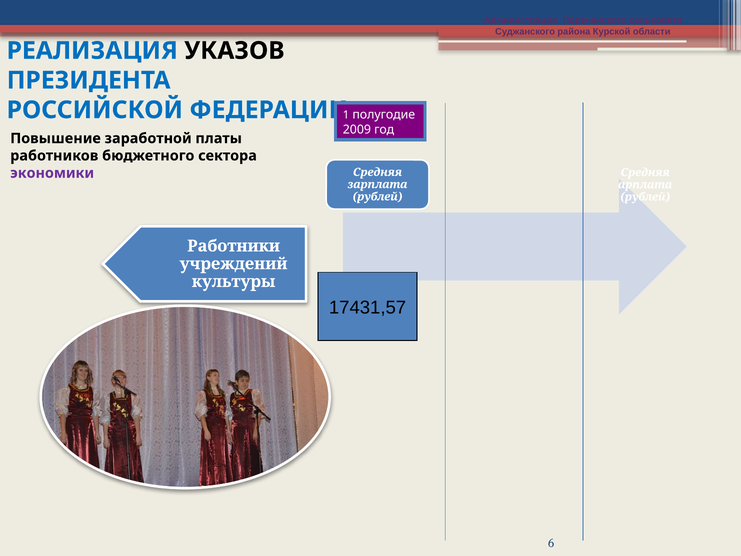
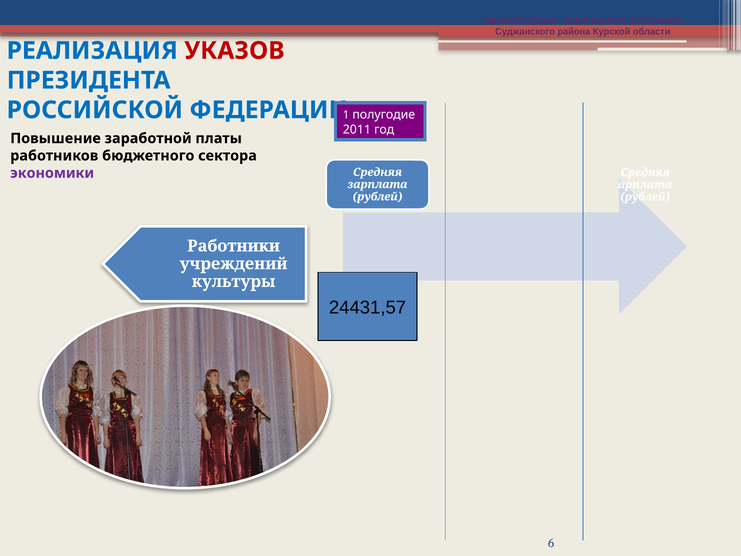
УКАЗОВ colour: black -> red (234, 51)
2009: 2009 -> 2011 (357, 129)
17431,57: 17431,57 -> 24431,57 (368, 307)
